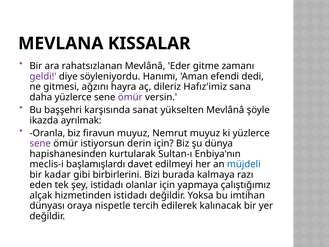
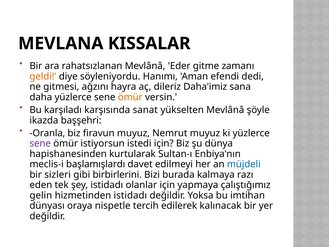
geldi colour: purple -> orange (43, 76)
Hafız'imiz: Hafız'imiz -> Daha'imiz (205, 87)
ömür colour: purple -> orange (130, 97)
başşehri: başşehri -> karşıladı (63, 110)
ayrılmak: ayrılmak -> başşehri (81, 120)
derin: derin -> istedi (139, 143)
kadar: kadar -> sizleri (58, 175)
alçak: alçak -> gelin (41, 195)
